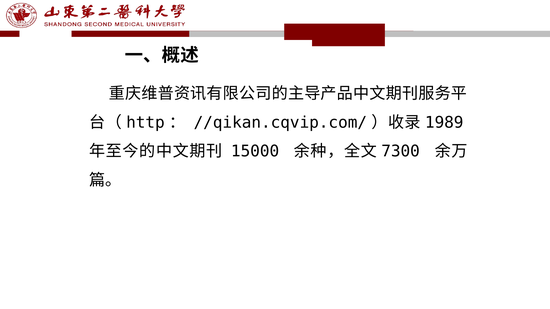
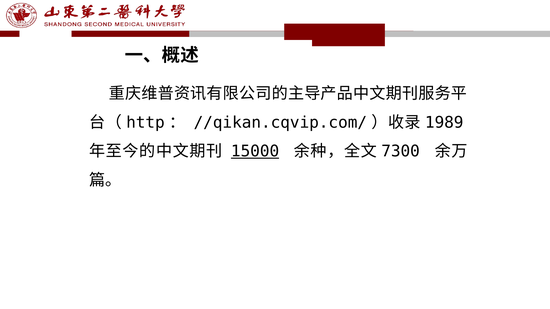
15000 underline: none -> present (255, 151)
